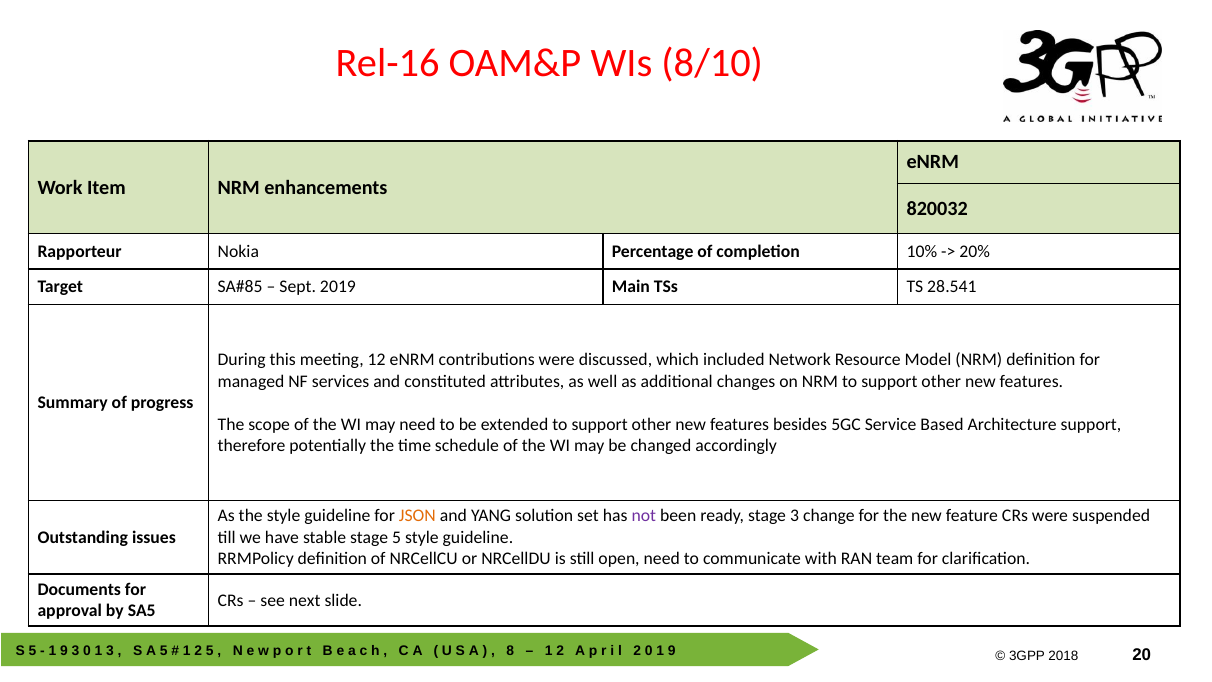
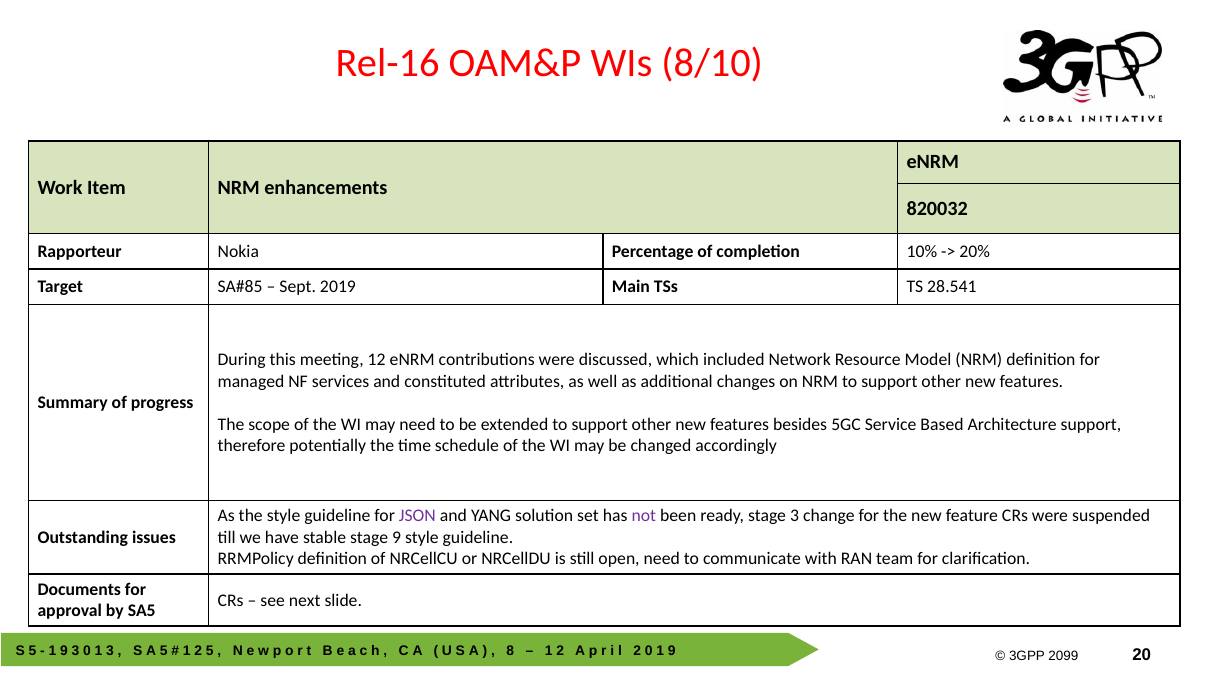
JSON colour: orange -> purple (417, 516)
stage 5: 5 -> 9 (397, 537)
2018: 2018 -> 2099 (1063, 656)
